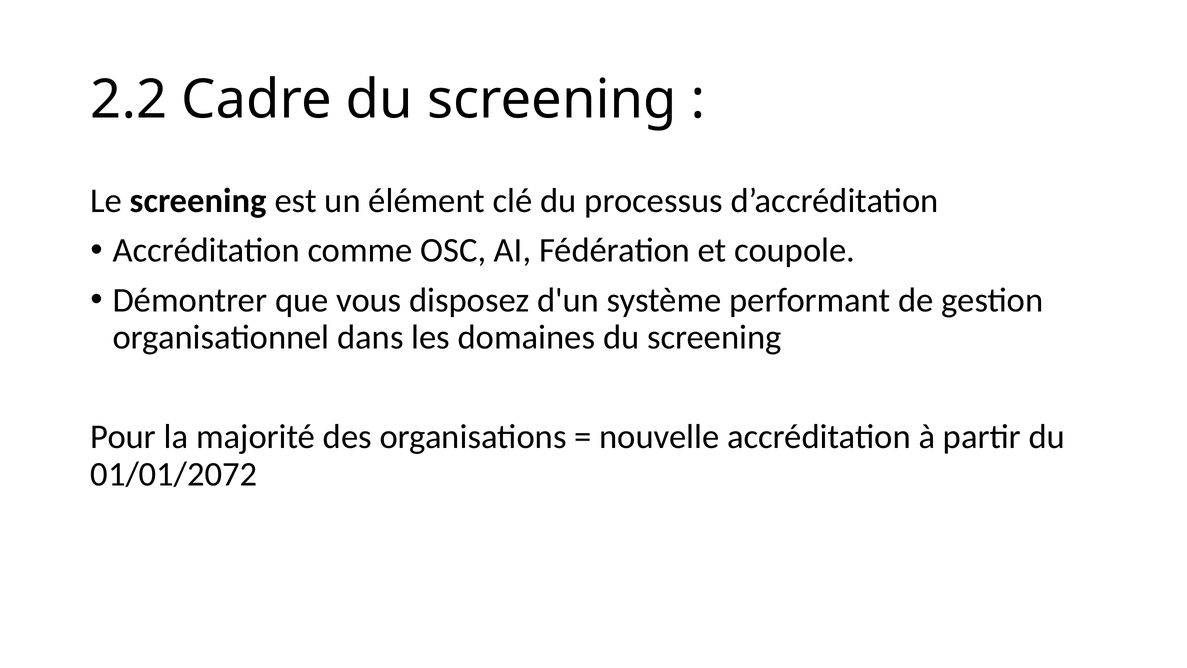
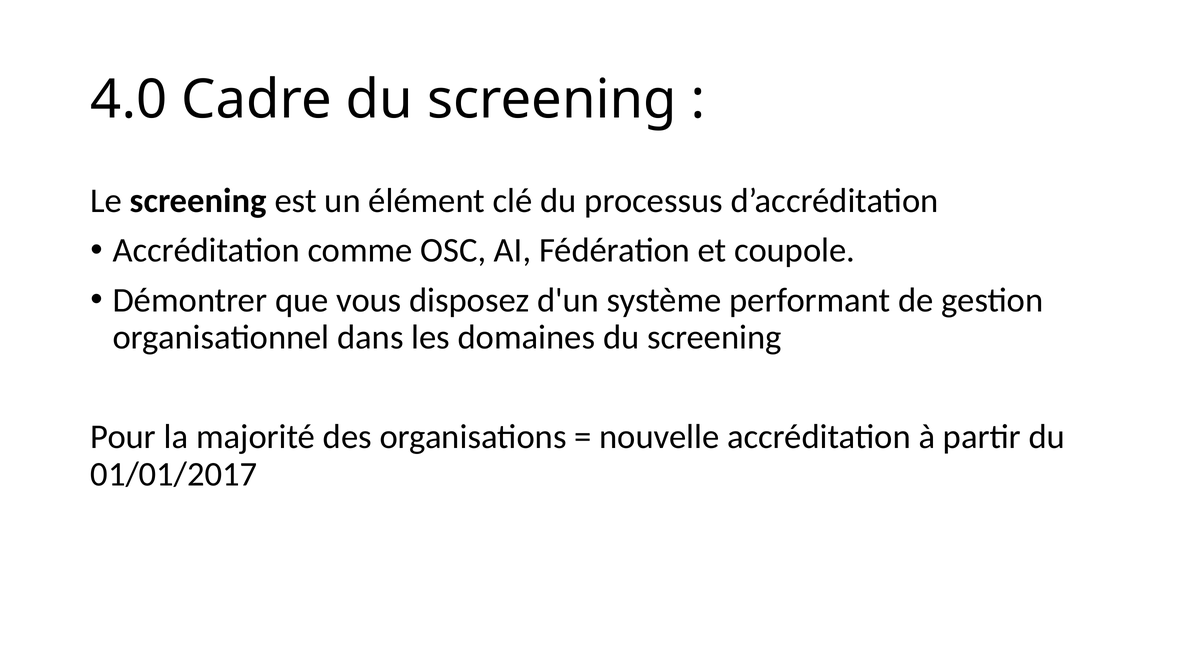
2.2: 2.2 -> 4.0 (129, 100)
01/01/2072: 01/01/2072 -> 01/01/2017 (174, 474)
